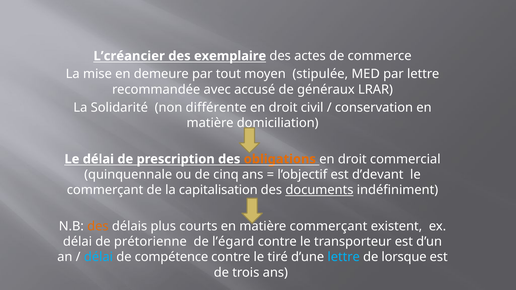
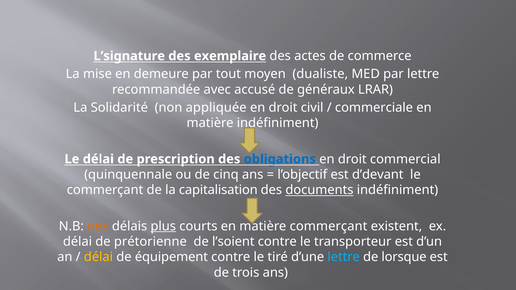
L’créancier: L’créancier -> L’signature (129, 56)
stipulée: stipulée -> dualiste (320, 74)
différente: différente -> appliquée (216, 108)
conservation: conservation -> commerciale (374, 108)
matière domiciliation: domiciliation -> indéfiniment (278, 123)
obligations colour: orange -> blue (280, 159)
plus underline: none -> present (163, 226)
l’égard: l’égard -> l’soient (233, 242)
délai colour: light blue -> yellow (98, 257)
compétence: compétence -> équipement (171, 257)
